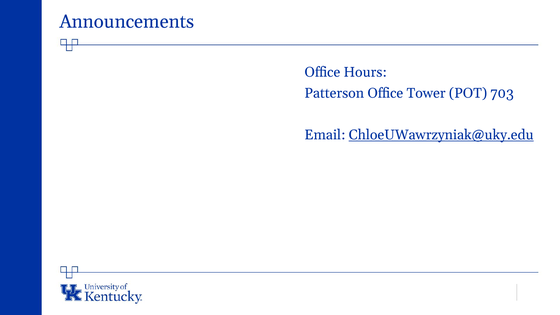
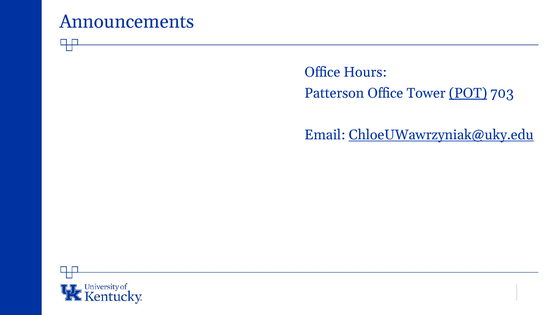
POT underline: none -> present (468, 93)
